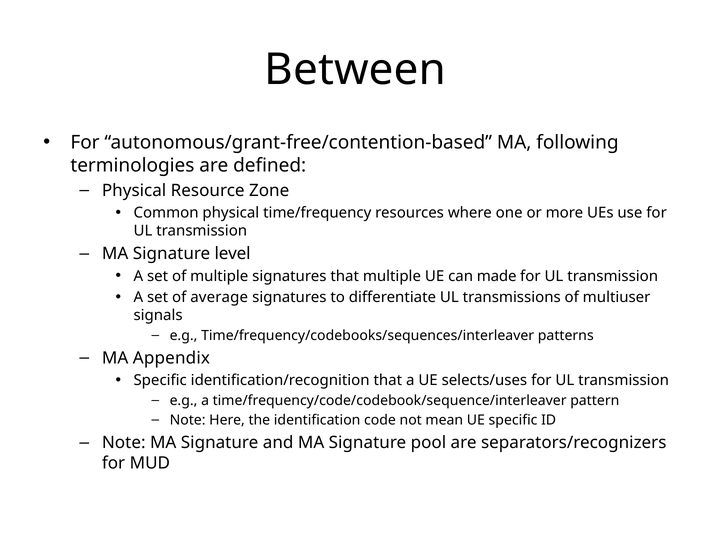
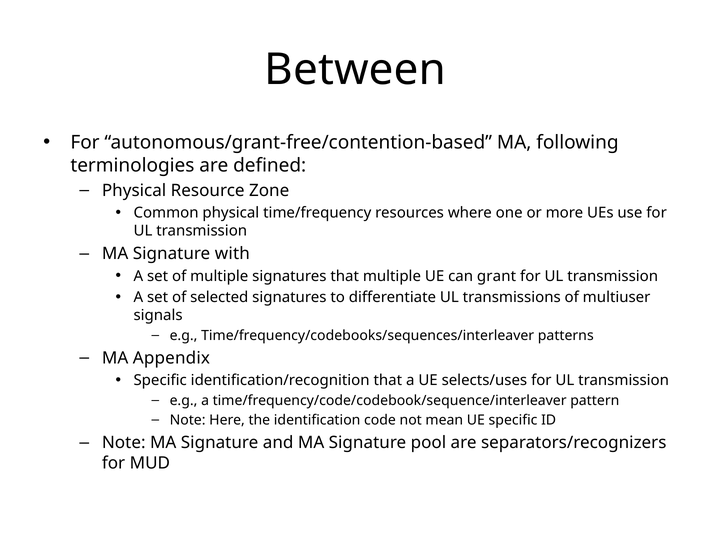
level: level -> with (232, 254)
made: made -> grant (497, 276)
average: average -> selected (219, 298)
